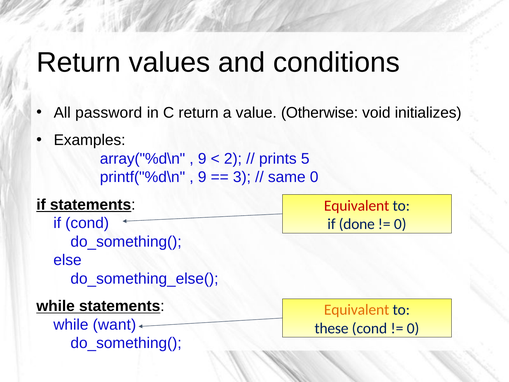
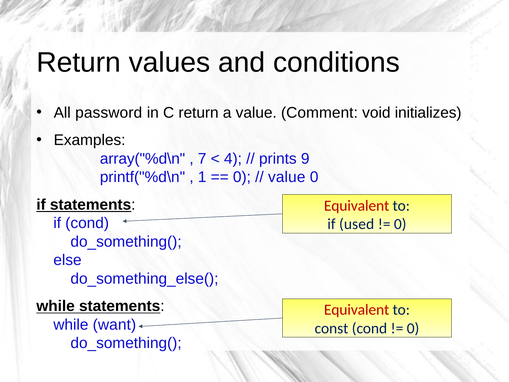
Otherwise: Otherwise -> Comment (319, 113)
9: 9 -> 7 (202, 159)
2: 2 -> 4 (233, 159)
5: 5 -> 9 (305, 159)
9: 9 -> 1 (202, 177)
3: 3 -> 0 (242, 177)
same: same -> value (287, 177)
done: done -> used (357, 224)
Equivalent colour: orange -> red (357, 310)
these: these -> const (331, 328)
